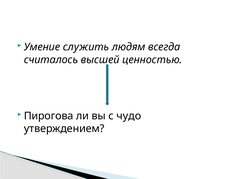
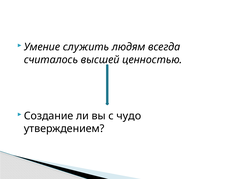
Пирогова: Пирогова -> Создание (49, 116)
